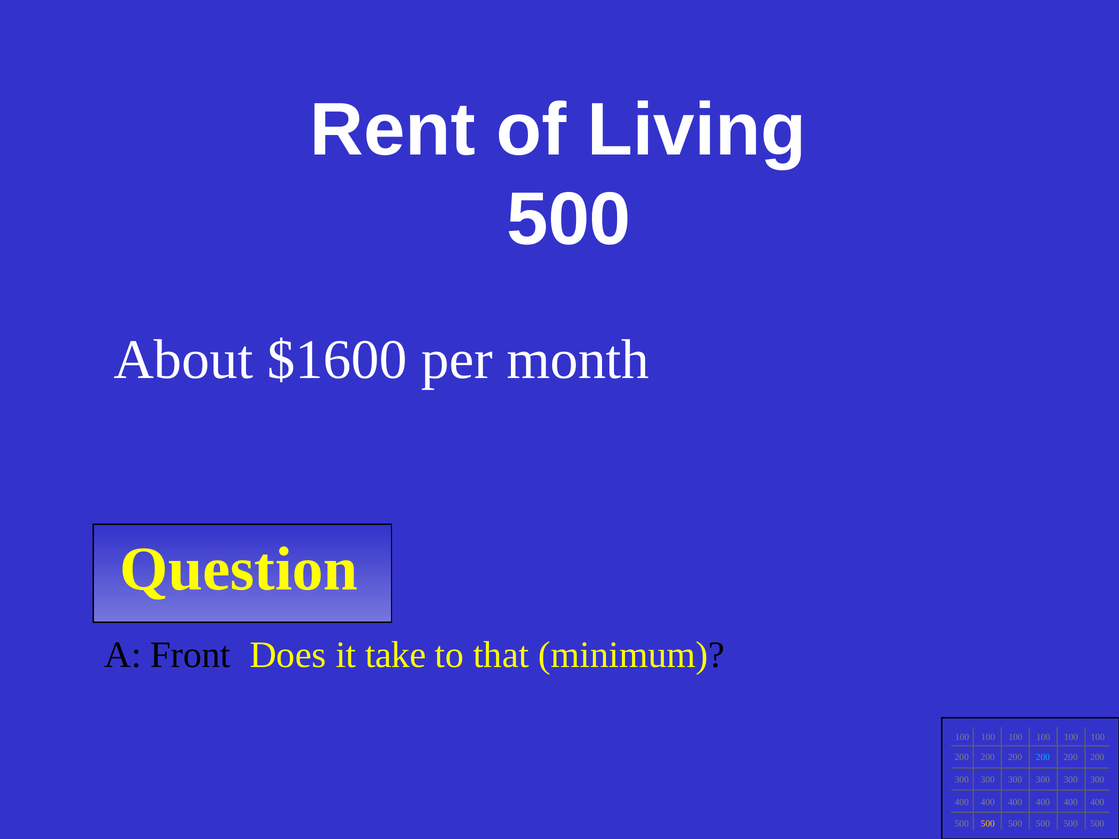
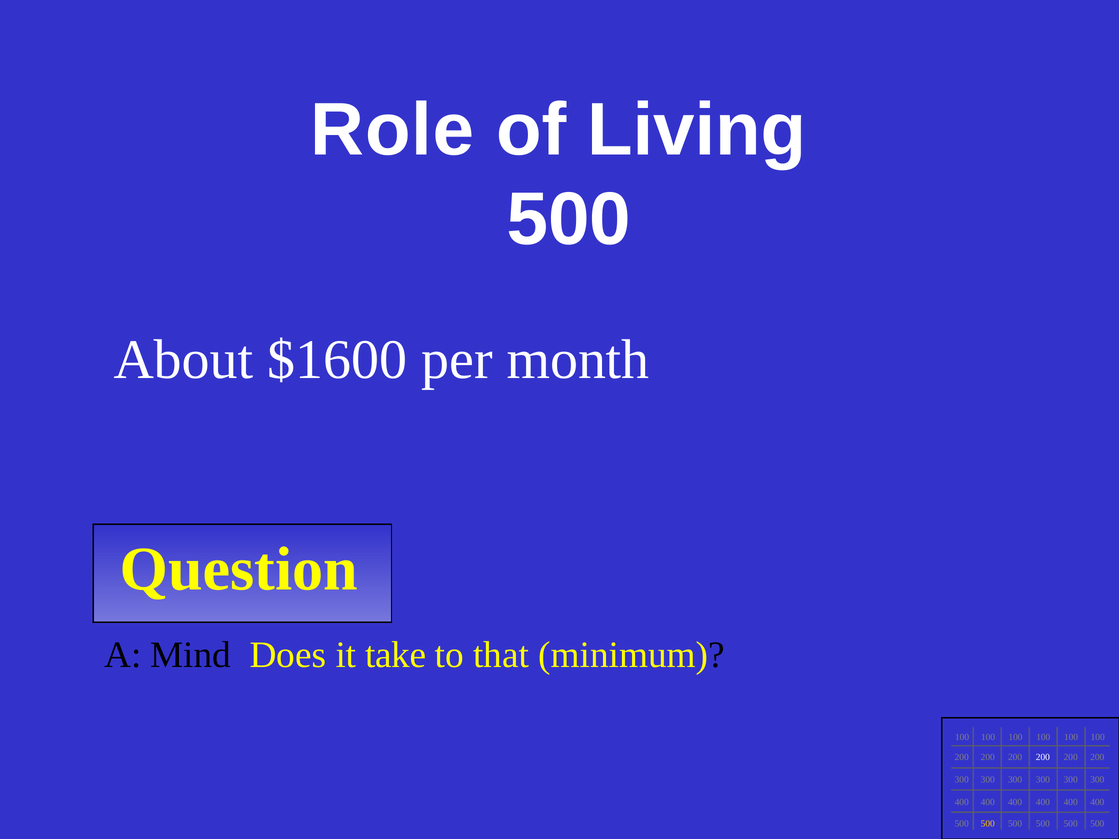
Rent: Rent -> Role (392, 130)
Front: Front -> Mind (190, 655)
200 colour: light blue -> white (1043, 757)
